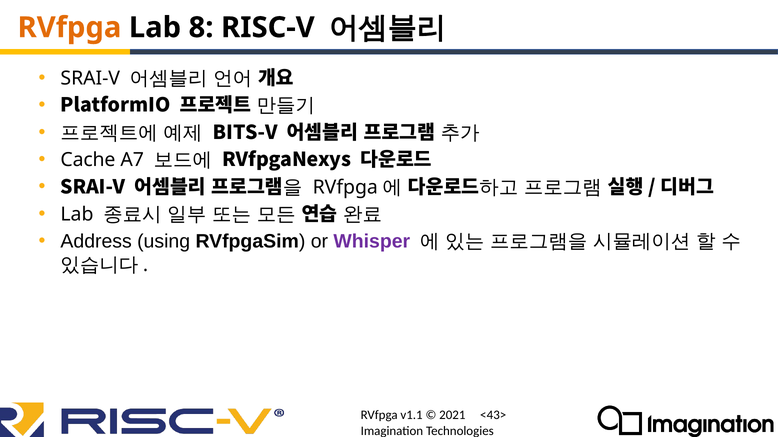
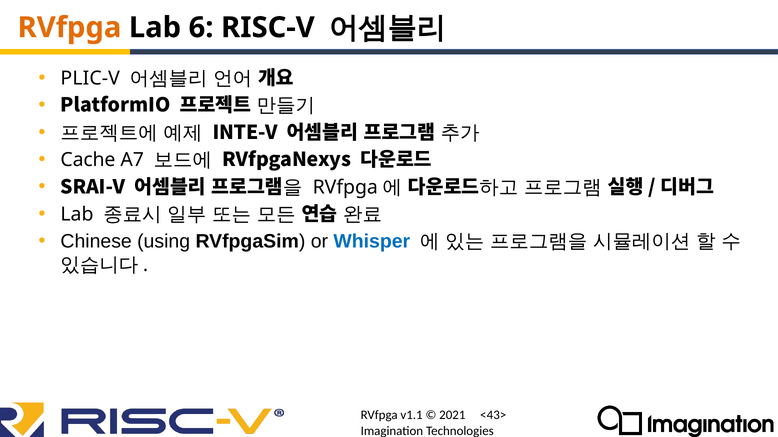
8: 8 -> 6 (201, 28)
SRAI-V: SRAI-V -> PLIC-V (90, 78)
BITS-V: BITS-V -> INTE-V (245, 133)
Address: Address -> Chinese (96, 242)
Whisper colour: purple -> blue (372, 242)
